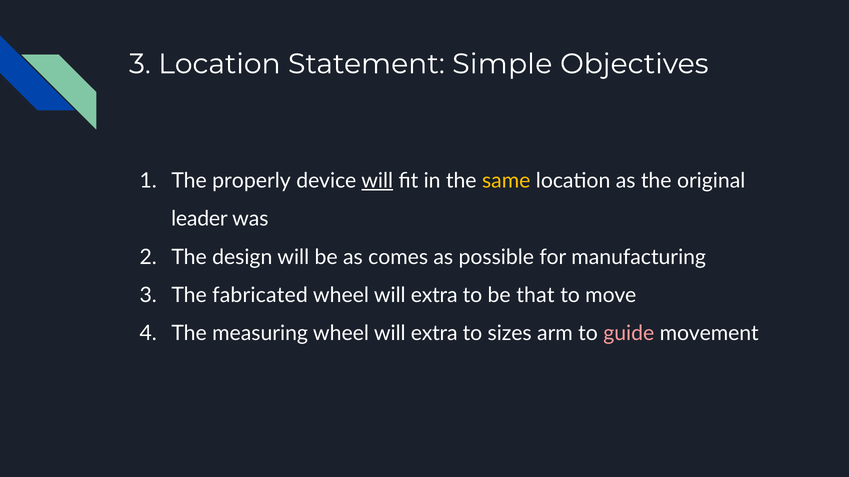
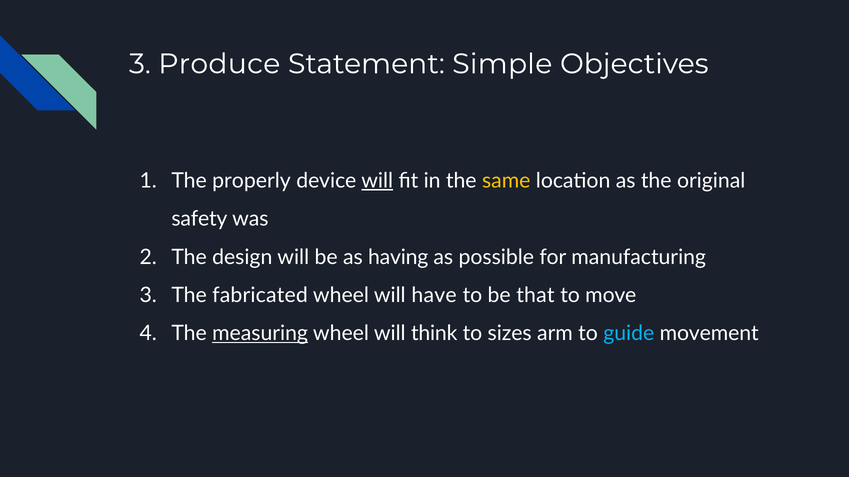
3 Location: Location -> Produce (219, 64)
leader: leader -> safety (199, 219)
comes: comes -> having (398, 257)
extra: extra -> have (434, 296)
measuring underline: none -> present (260, 334)
extra: extra -> think (434, 334)
guide colour: pink -> light blue (629, 334)
